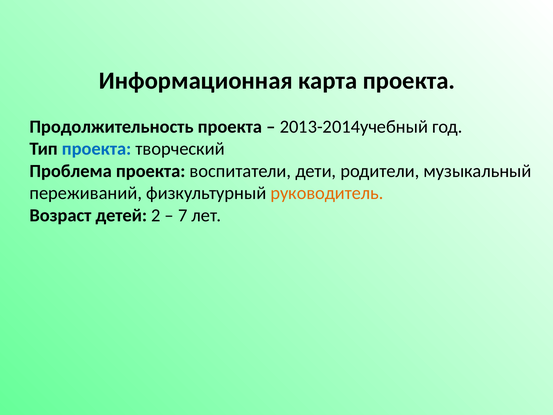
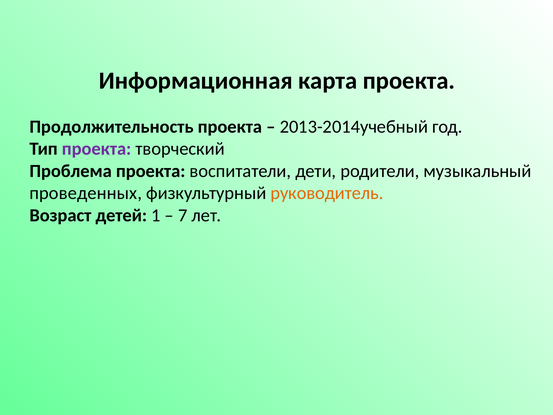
проекта colour: blue -> purple (96, 149)
переживаний: переживаний -> проведенных (86, 193)
2: 2 -> 1 (156, 215)
